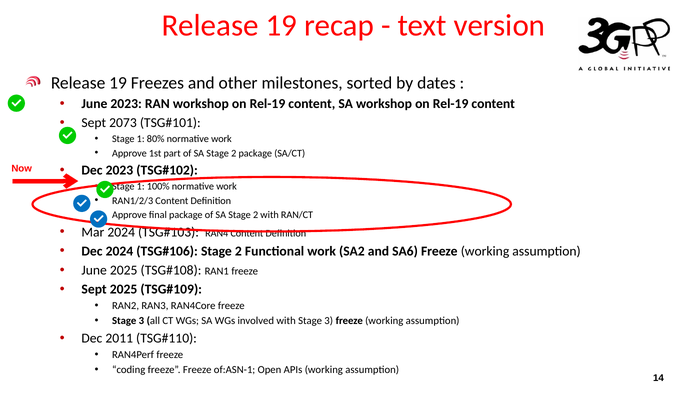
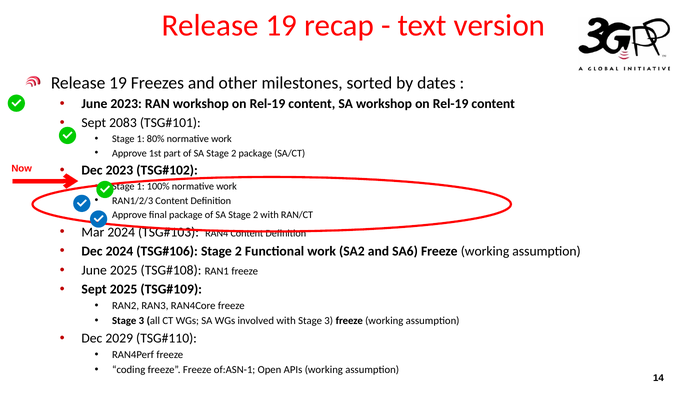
2073: 2073 -> 2083 (123, 123)
2011: 2011 -> 2029 (119, 338)
